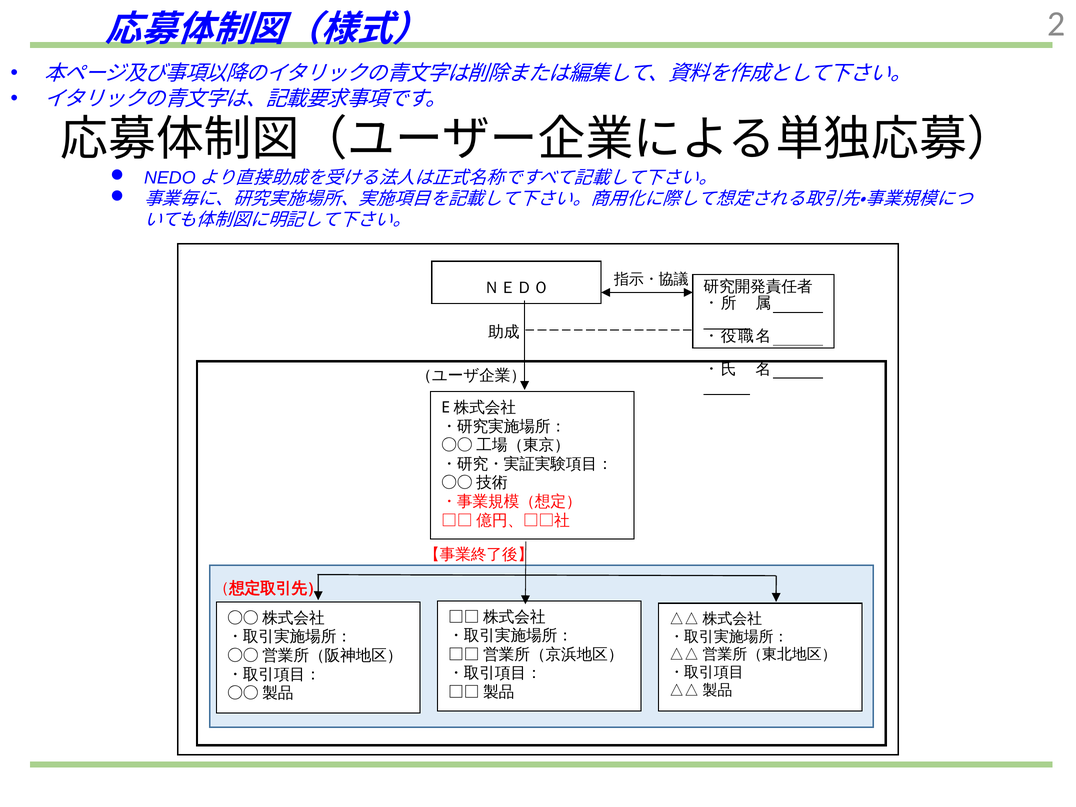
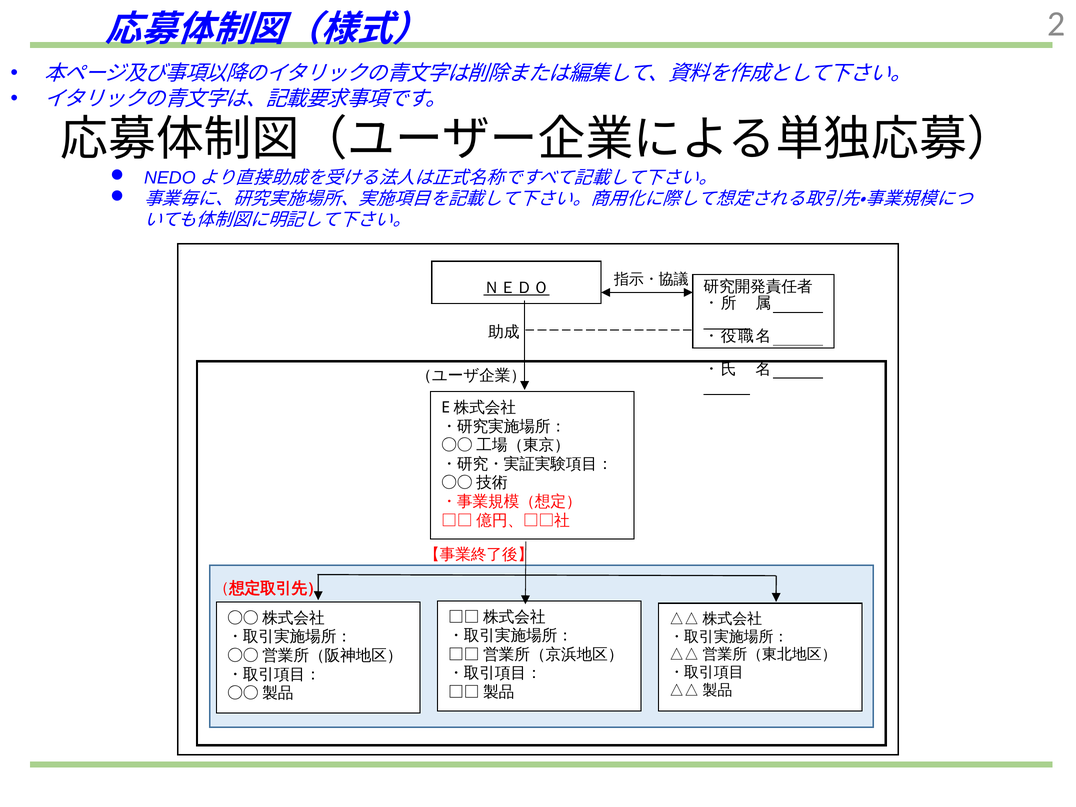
ＮＥＤＯ underline: none -> present (516, 288)
